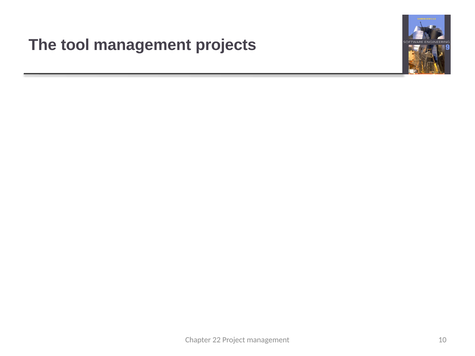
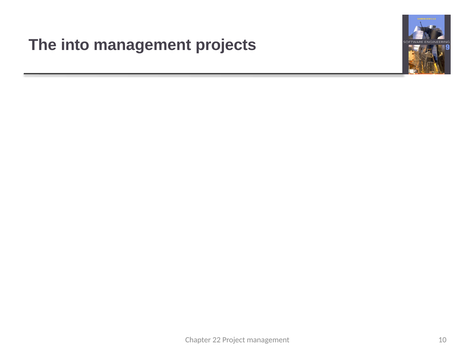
tool: tool -> into (75, 45)
